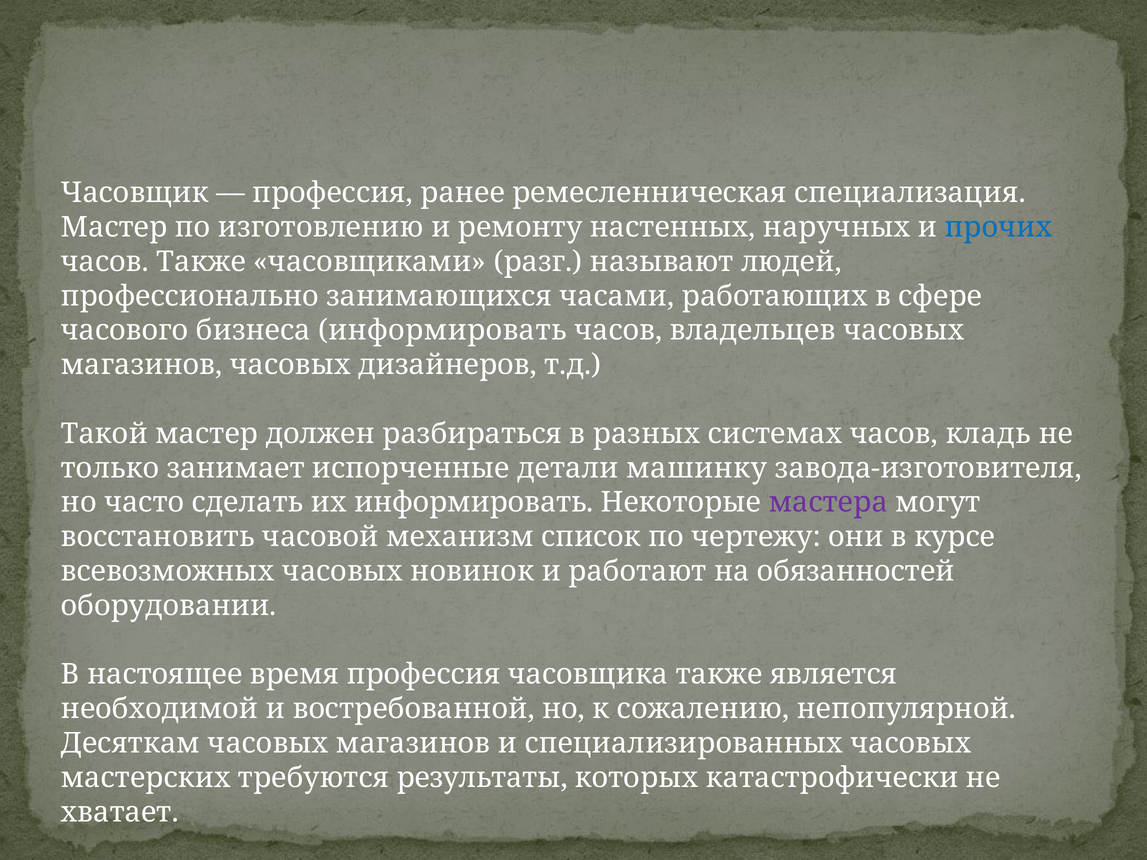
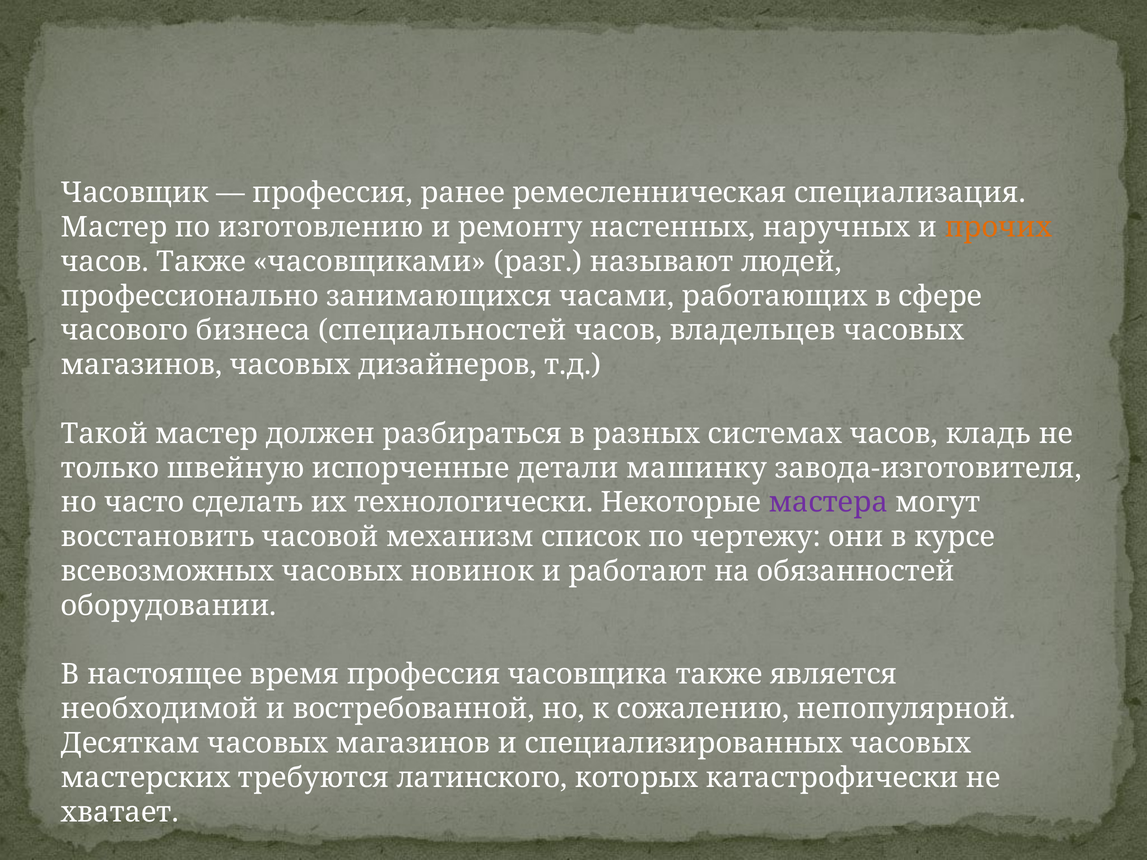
прочих colour: blue -> orange (998, 227)
бизнеса информировать: информировать -> специальностей (442, 331)
занимает: занимает -> швейную (236, 468)
их информировать: информировать -> технологически (474, 503)
результаты: результаты -> латинского (482, 778)
